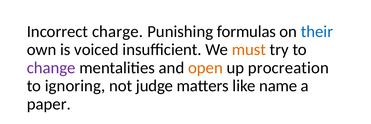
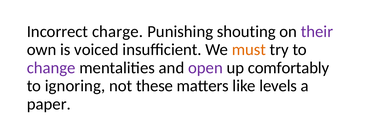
formulas: formulas -> shouting (246, 31)
their colour: blue -> purple (317, 31)
open colour: orange -> purple (205, 68)
procreation: procreation -> comfortably (289, 68)
judge: judge -> these (154, 86)
name: name -> levels (278, 86)
